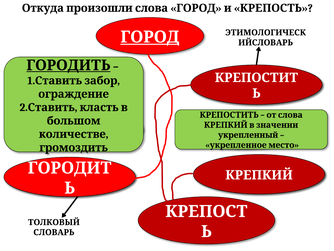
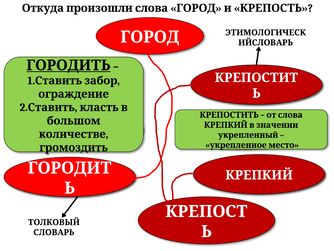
ГОРОД underline: present -> none (150, 37)
